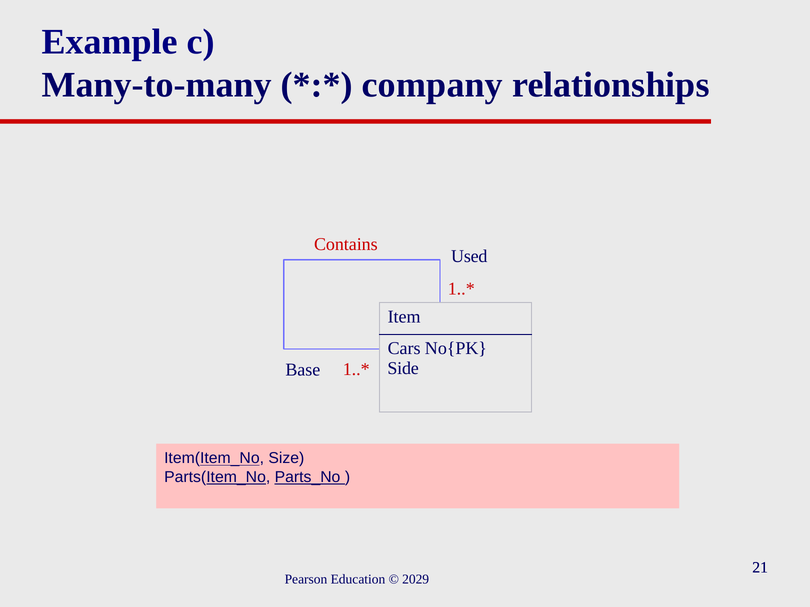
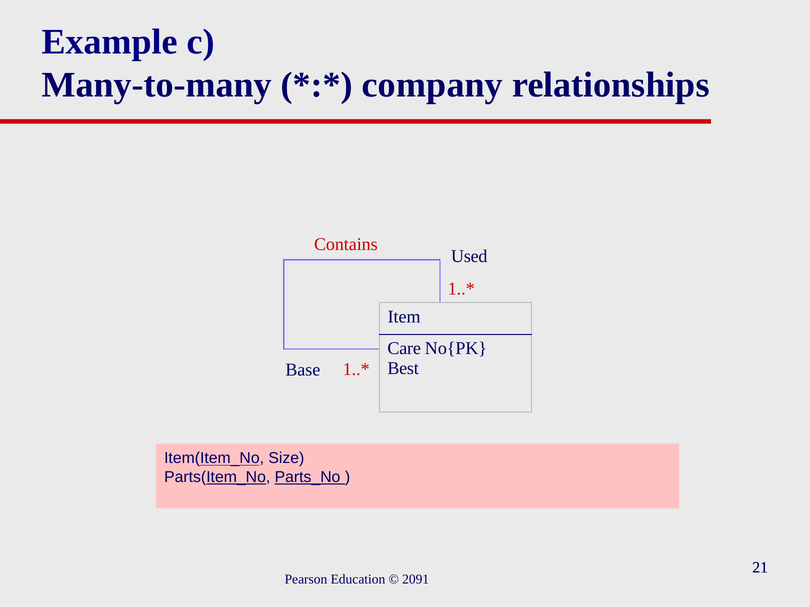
Cars: Cars -> Care (404, 349)
Side: Side -> Best (403, 369)
2029: 2029 -> 2091 (416, 580)
